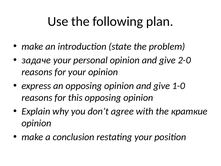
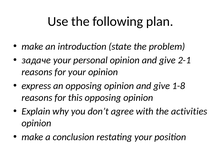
2-0: 2-0 -> 2-1 (184, 60)
1-0: 1-0 -> 1-8 (179, 86)
краткие: краткие -> activities (189, 111)
